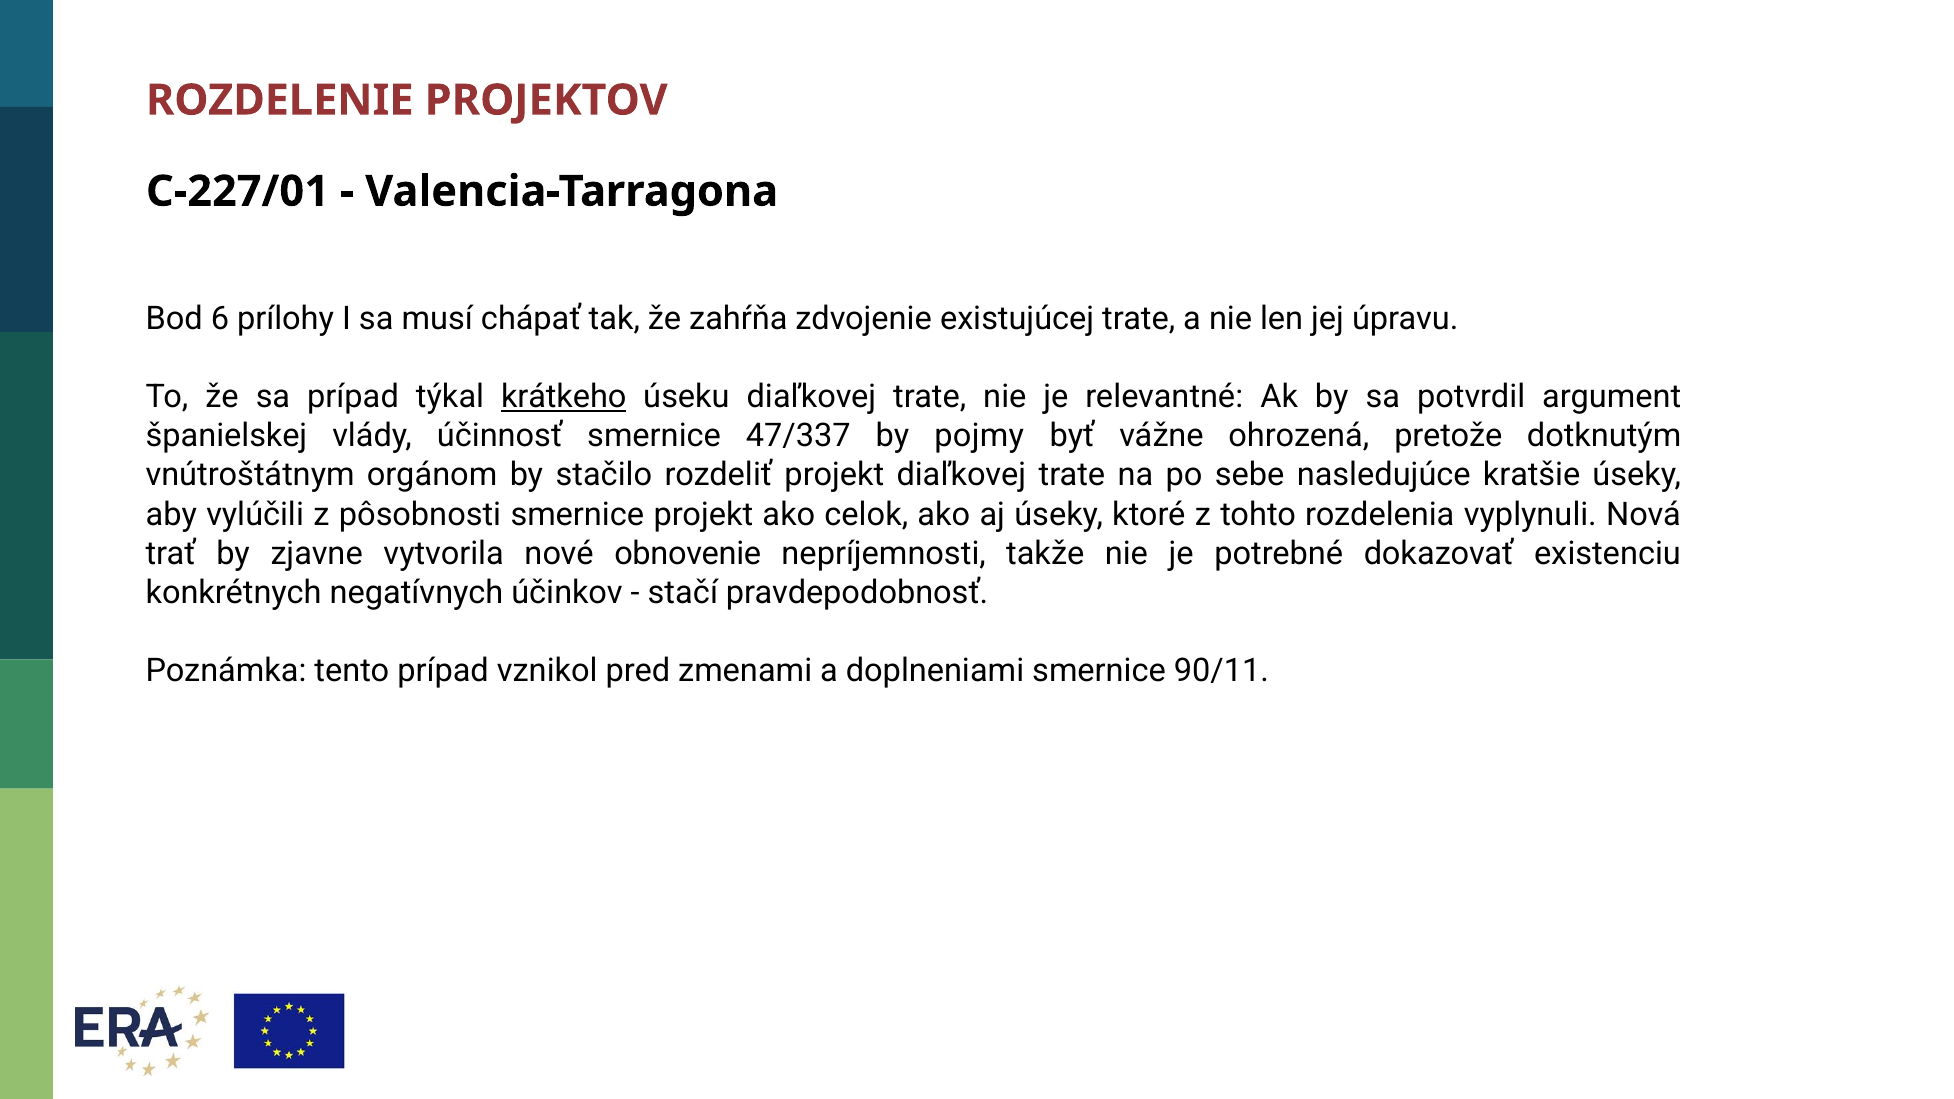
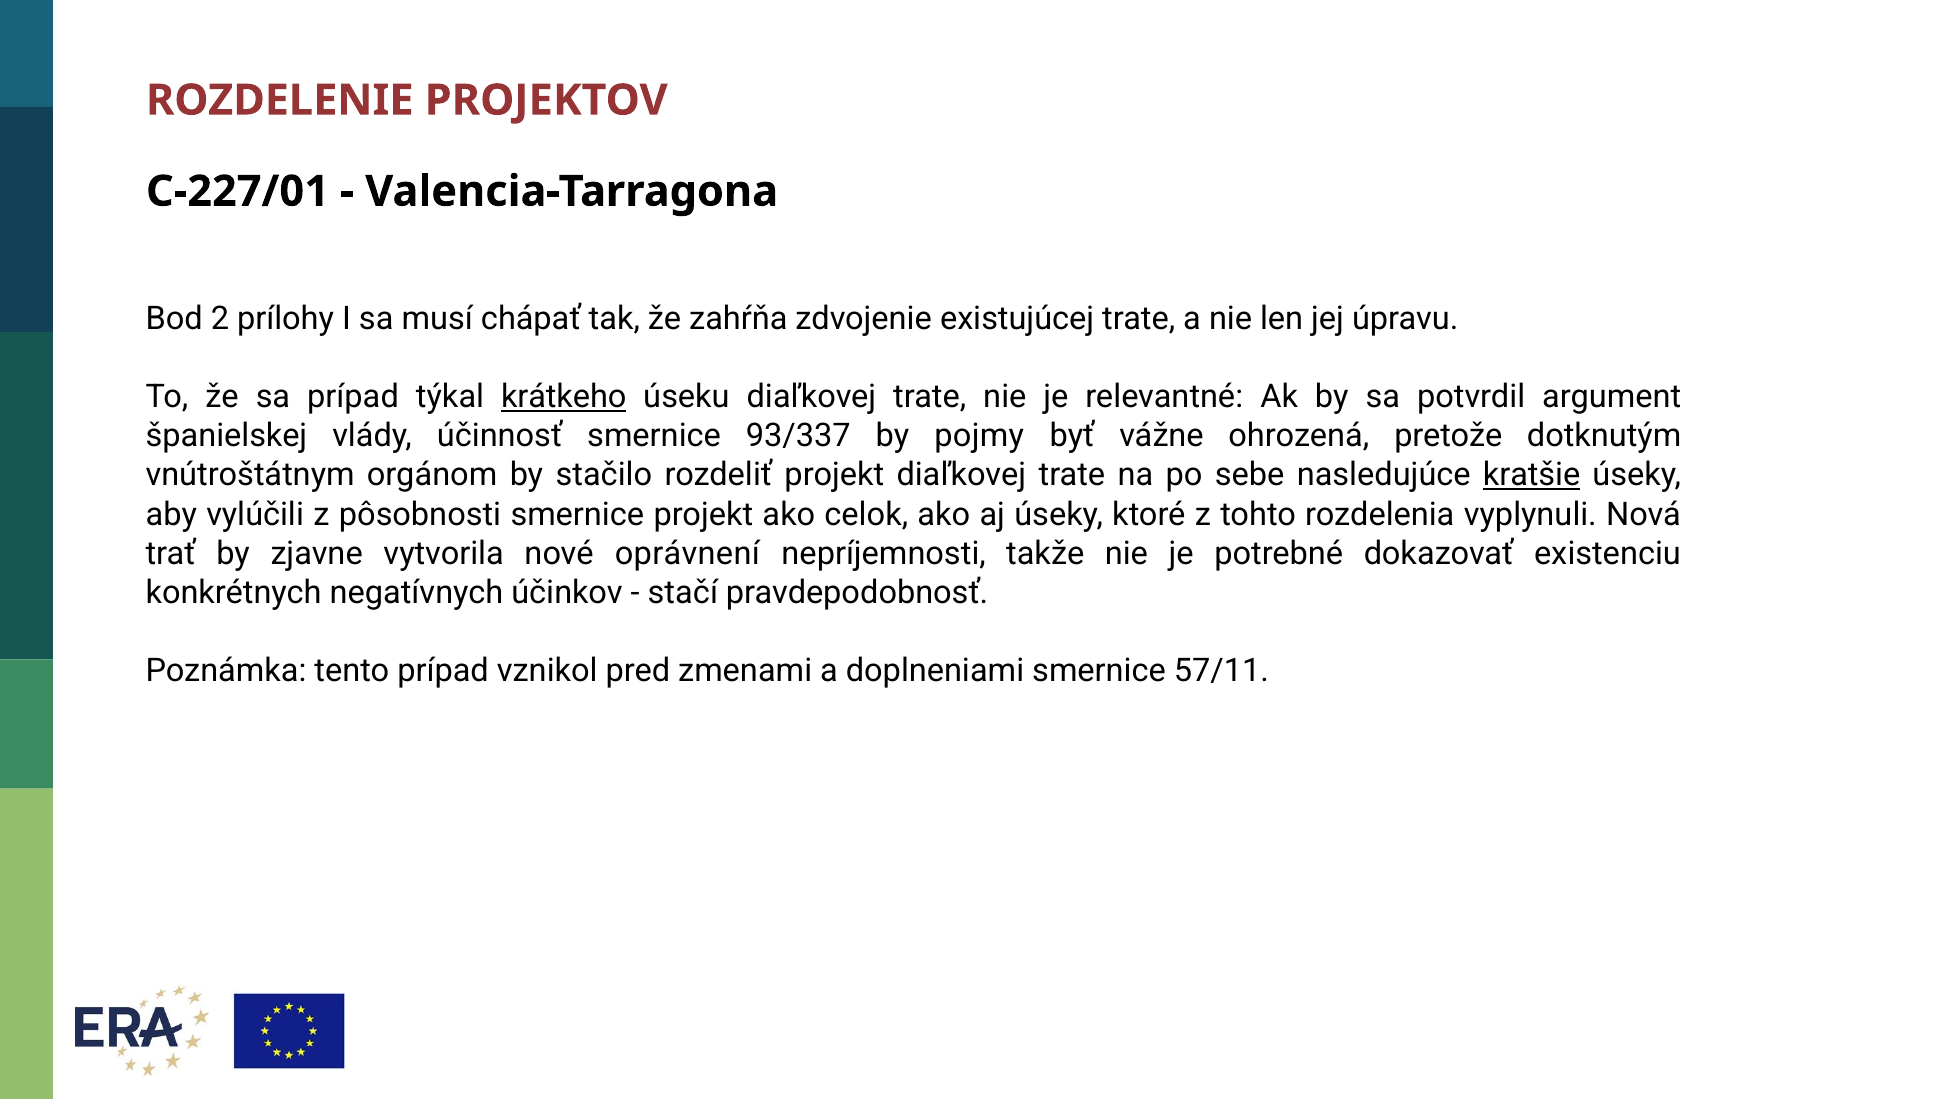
6: 6 -> 2 (220, 319)
47/337: 47/337 -> 93/337 (798, 436)
kratšie underline: none -> present (1532, 475)
obnovenie: obnovenie -> oprávnení (687, 553)
90/11: 90/11 -> 57/11 (1221, 671)
